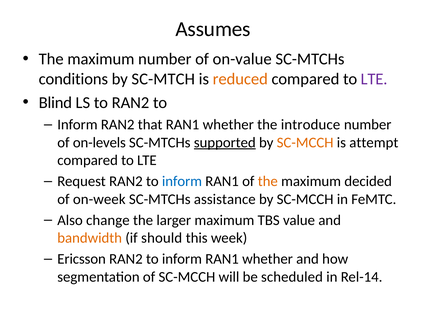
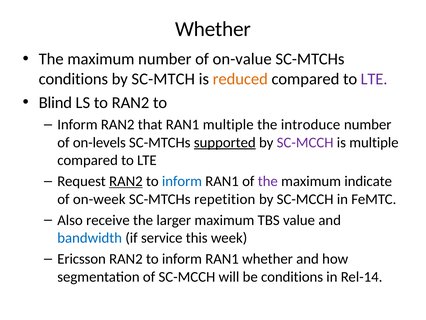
Assumes: Assumes -> Whether (213, 29)
that RAN1 whether: whether -> multiple (228, 125)
SC-MCCH colour: orange -> purple (305, 142)
is attempt: attempt -> multiple (374, 142)
RAN2 underline: none -> present (126, 181)
the colour: orange -> purple (268, 181)
decided: decided -> indicate (368, 181)
assistance: assistance -> repetition (225, 199)
change: change -> receive (108, 220)
bandwidth colour: orange -> blue (90, 238)
should: should -> service (162, 238)
be scheduled: scheduled -> conditions (292, 276)
